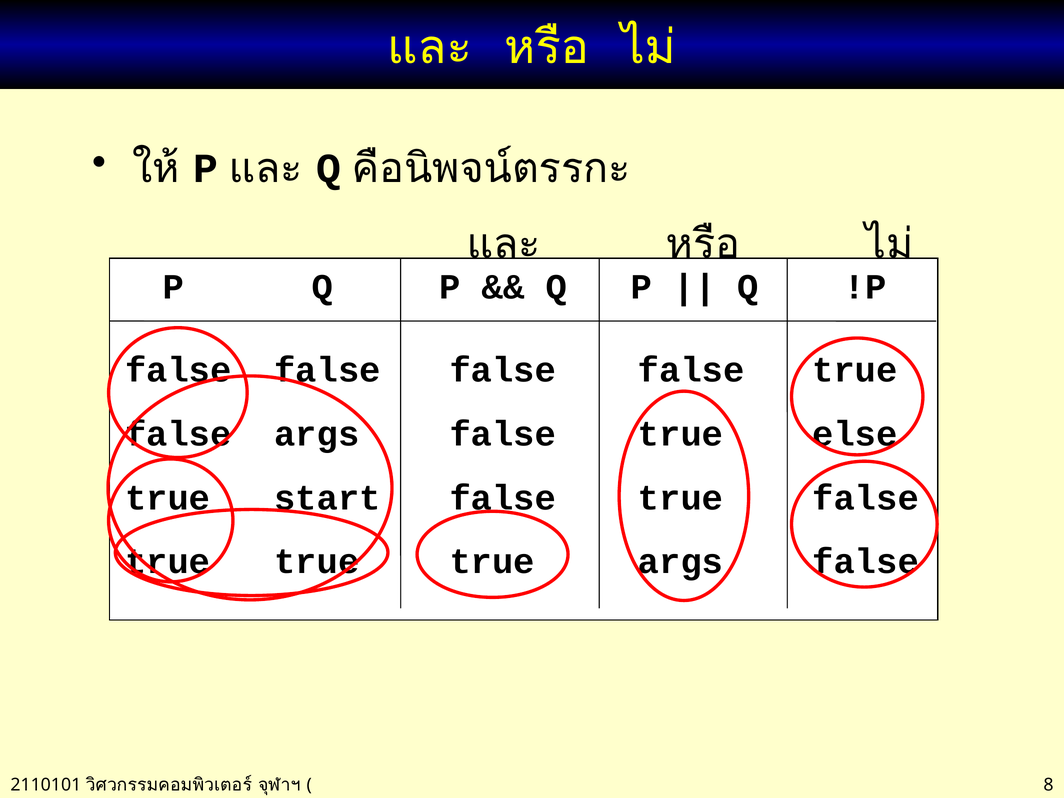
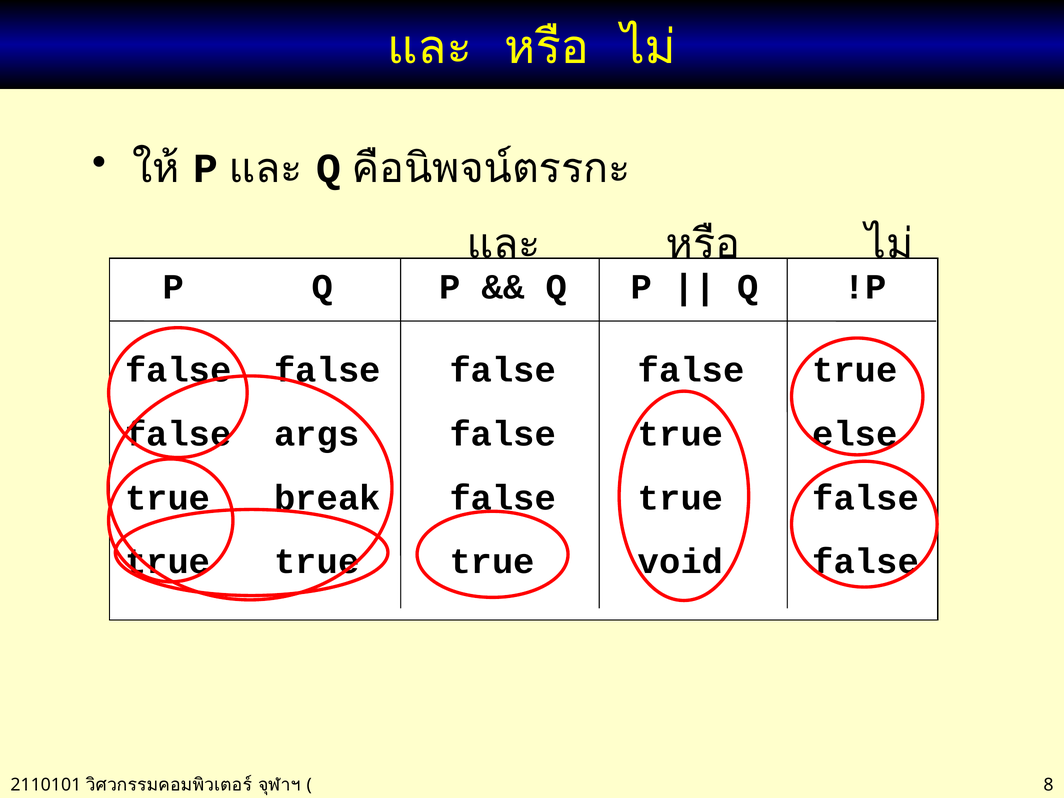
start: start -> break (327, 498)
args: args -> void (681, 562)
